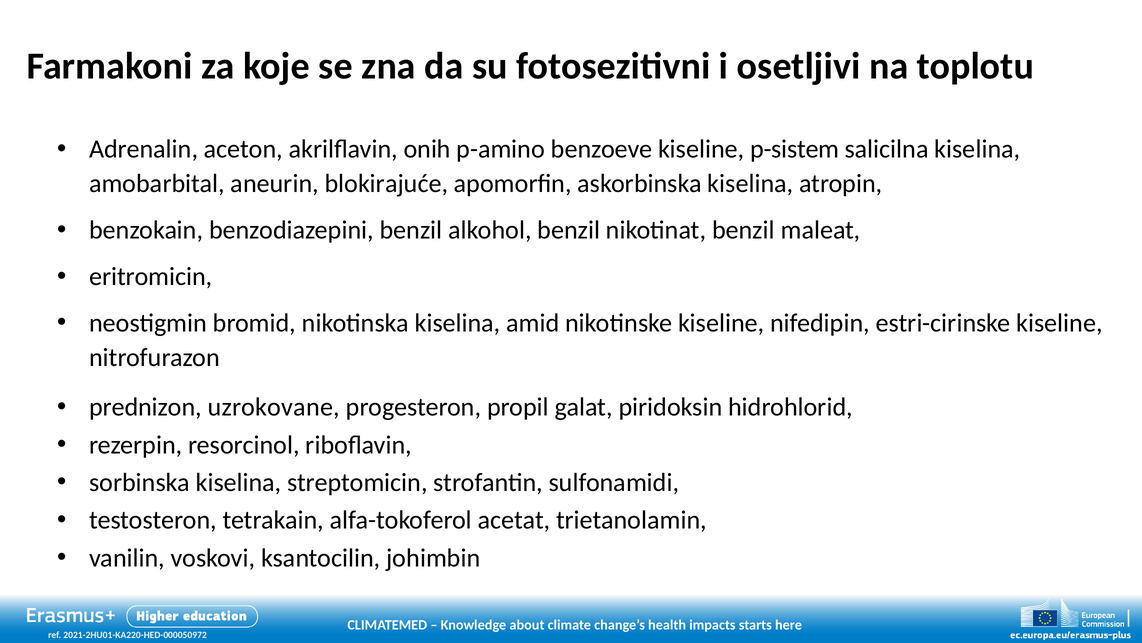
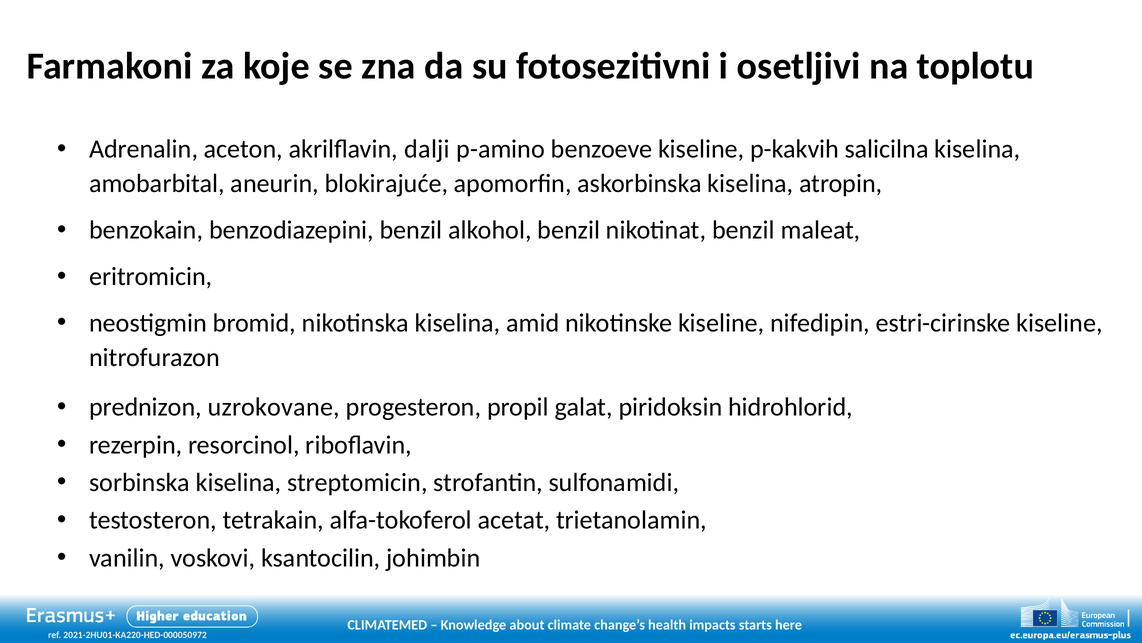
onih: onih -> dalji (427, 149)
p-sistem: p-sistem -> p-kakvih (795, 149)
